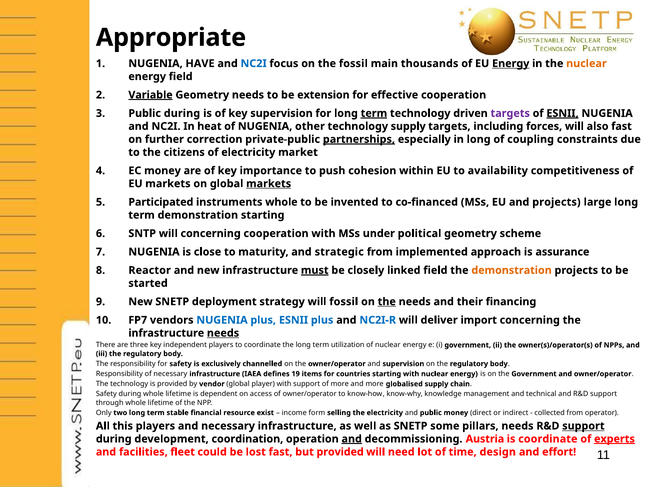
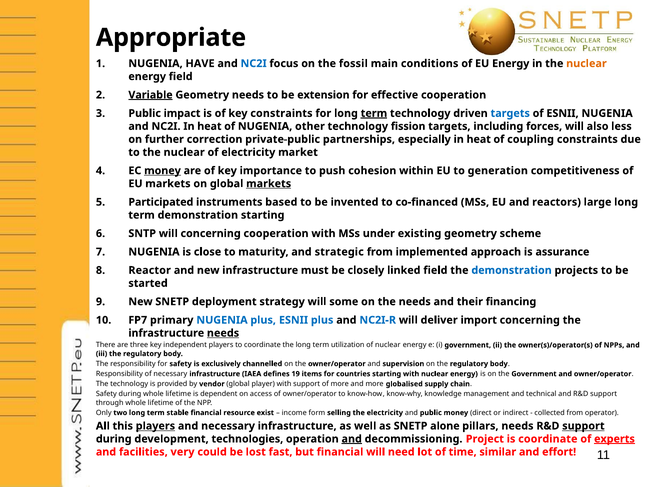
thousands: thousands -> conditions (430, 63)
Energy underline: present -> none (511, 63)
Public during: during -> impact (182, 113)
key supervision: supervision -> constraints (281, 113)
targets colour: purple -> blue (510, 113)
ESNII underline: present -> none (562, 113)
technology supply: supply -> fission (408, 126)
also fast: fast -> less (621, 126)
partnerships underline: present -> none (359, 139)
especially in long: long -> heat (479, 139)
to the citizens: citizens -> nuclear (184, 152)
money underline: none -> present (162, 171)
availability: availability -> generation (498, 171)
instruments whole: whole -> based (281, 202)
and projects: projects -> reactors (557, 202)
political: political -> existing (420, 233)
must underline: present -> none (315, 270)
demonstration colour: orange -> blue (512, 270)
will fossil: fossil -> some (344, 302)
the underline: present -> none (387, 302)
vendors: vendors -> primary (172, 320)
players underline: none -> present (155, 426)
some: some -> alone (445, 426)
coordination: coordination -> technologies (247, 439)
Austria: Austria -> Project (485, 439)
fleet: fleet -> very (183, 452)
but provided: provided -> financial (340, 452)
design: design -> similar (498, 452)
